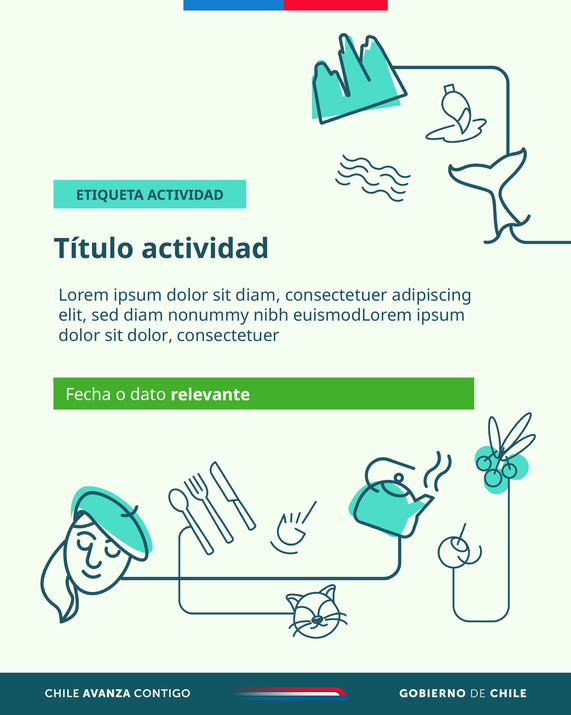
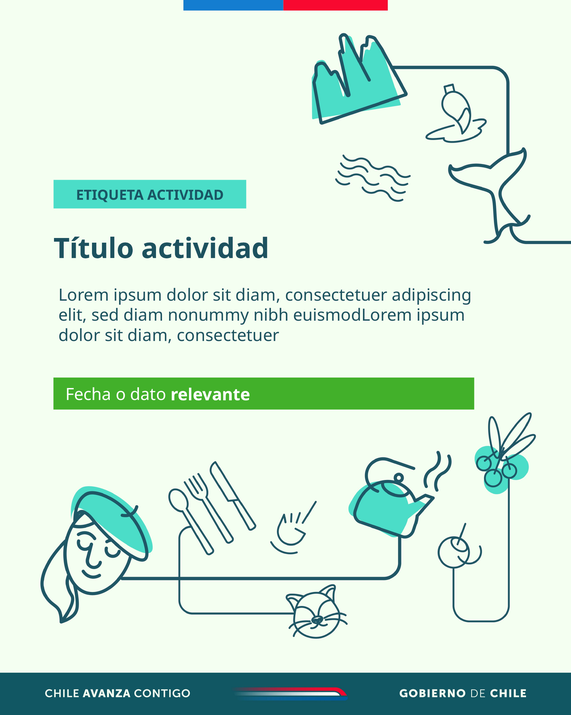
dolor: dolor -> diam (150, 336)
